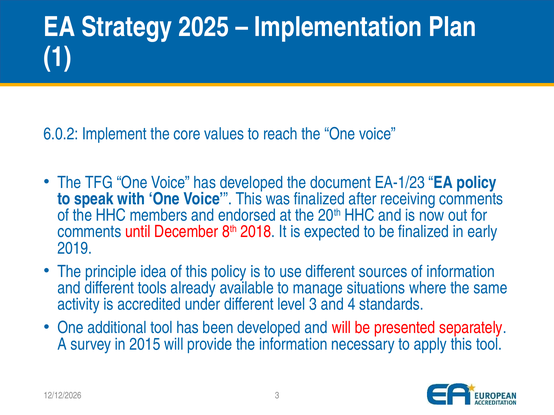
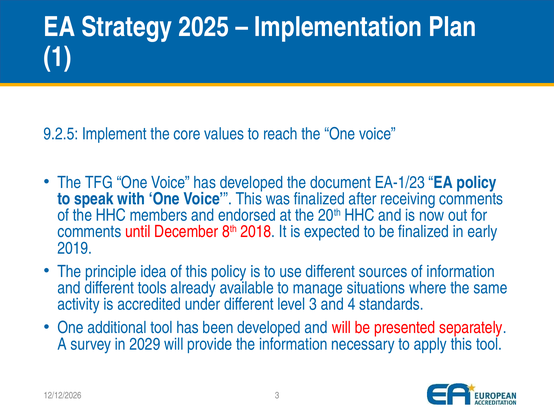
6.0.2: 6.0.2 -> 9.2.5 (61, 134)
2015: 2015 -> 2029 (145, 345)
